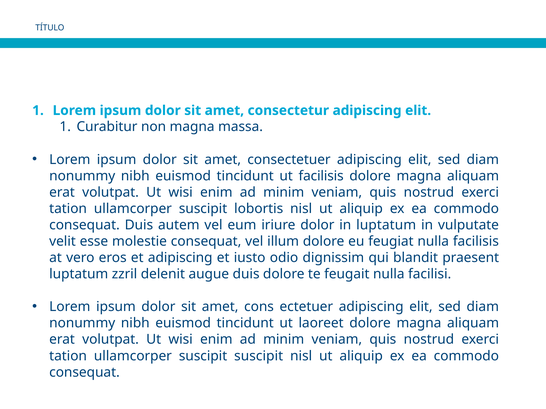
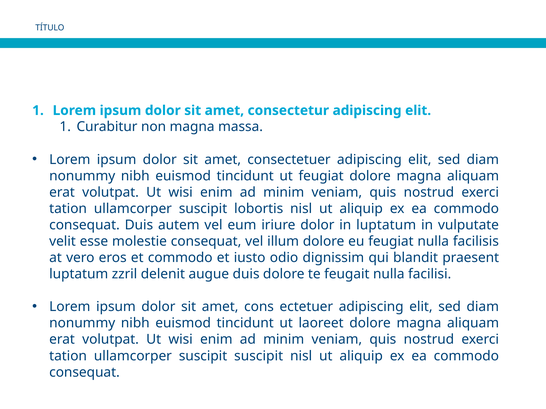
ut facilisis: facilisis -> feugiat (321, 176)
et adipiscing: adipiscing -> commodo (180, 258)
